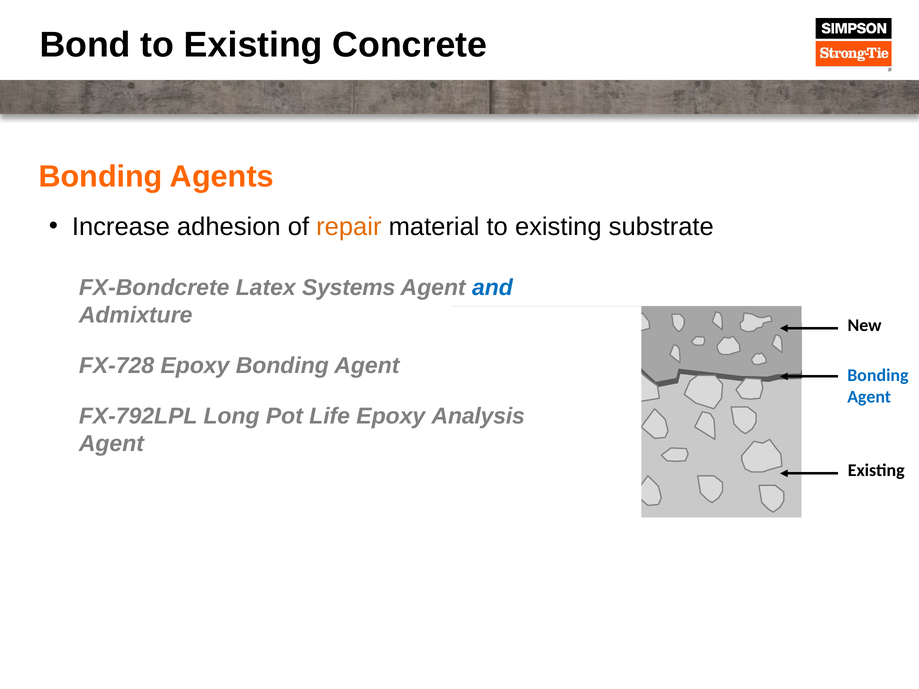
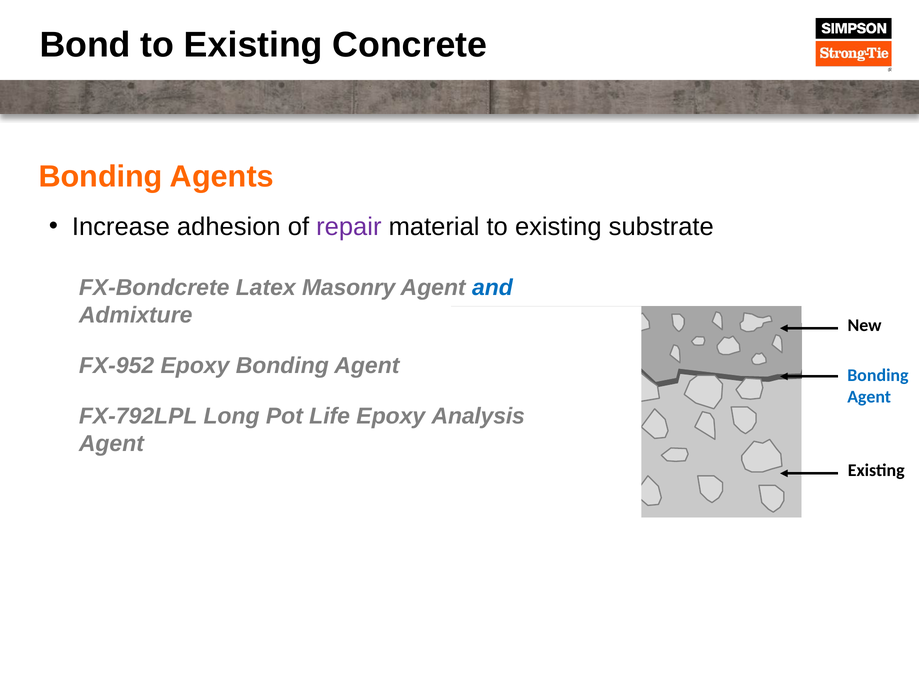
repair colour: orange -> purple (349, 227)
Systems: Systems -> Masonry (349, 288)
FX-728: FX-728 -> FX-952 (117, 366)
